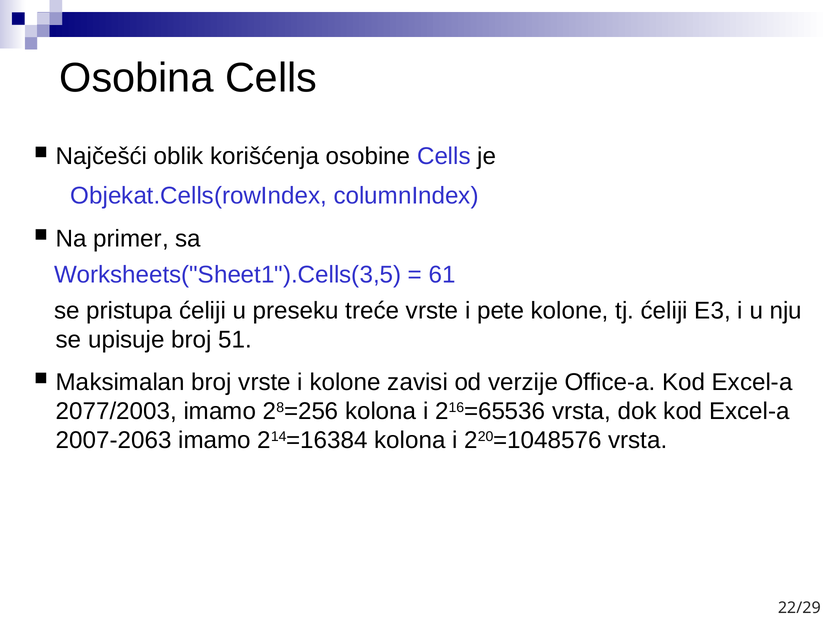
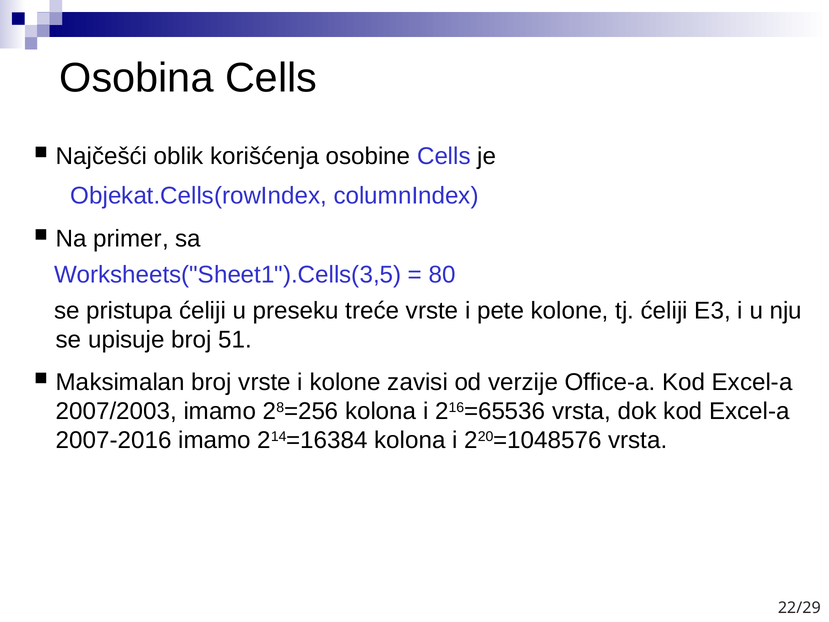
61: 61 -> 80 (442, 274)
2077/2003: 2077/2003 -> 2007/2003 (116, 411)
2007-2063: 2007-2063 -> 2007-2016 (114, 440)
